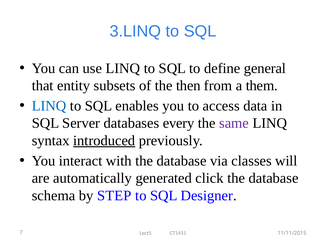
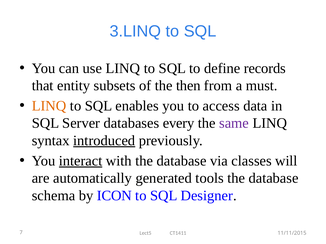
general: general -> records (265, 68)
them: them -> must (262, 86)
LINQ colour: blue -> orange (49, 106)
interact underline: none -> present (81, 161)
click: click -> tools (210, 179)
STEP: STEP -> ICON (114, 196)
